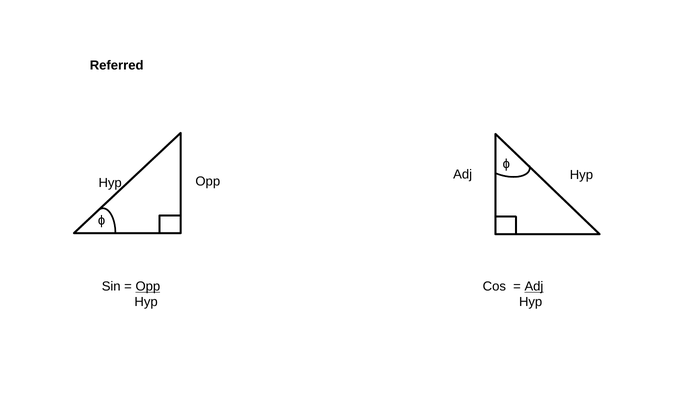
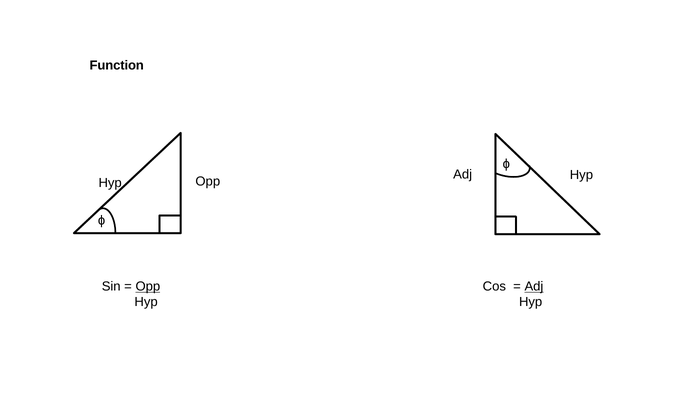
Referred: Referred -> Function (117, 65)
